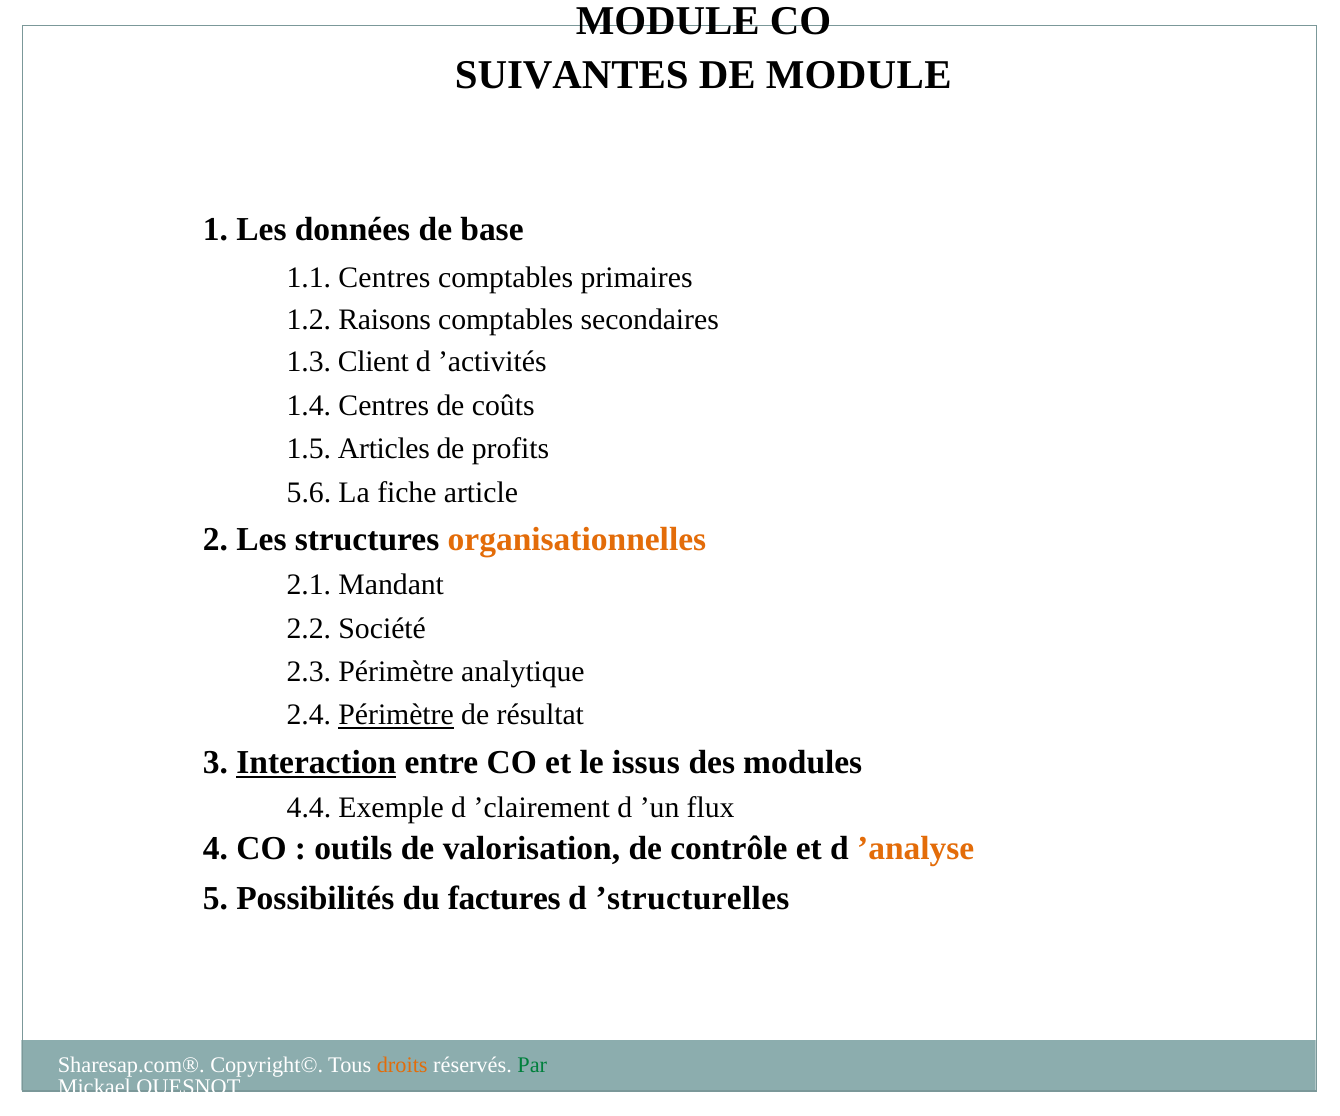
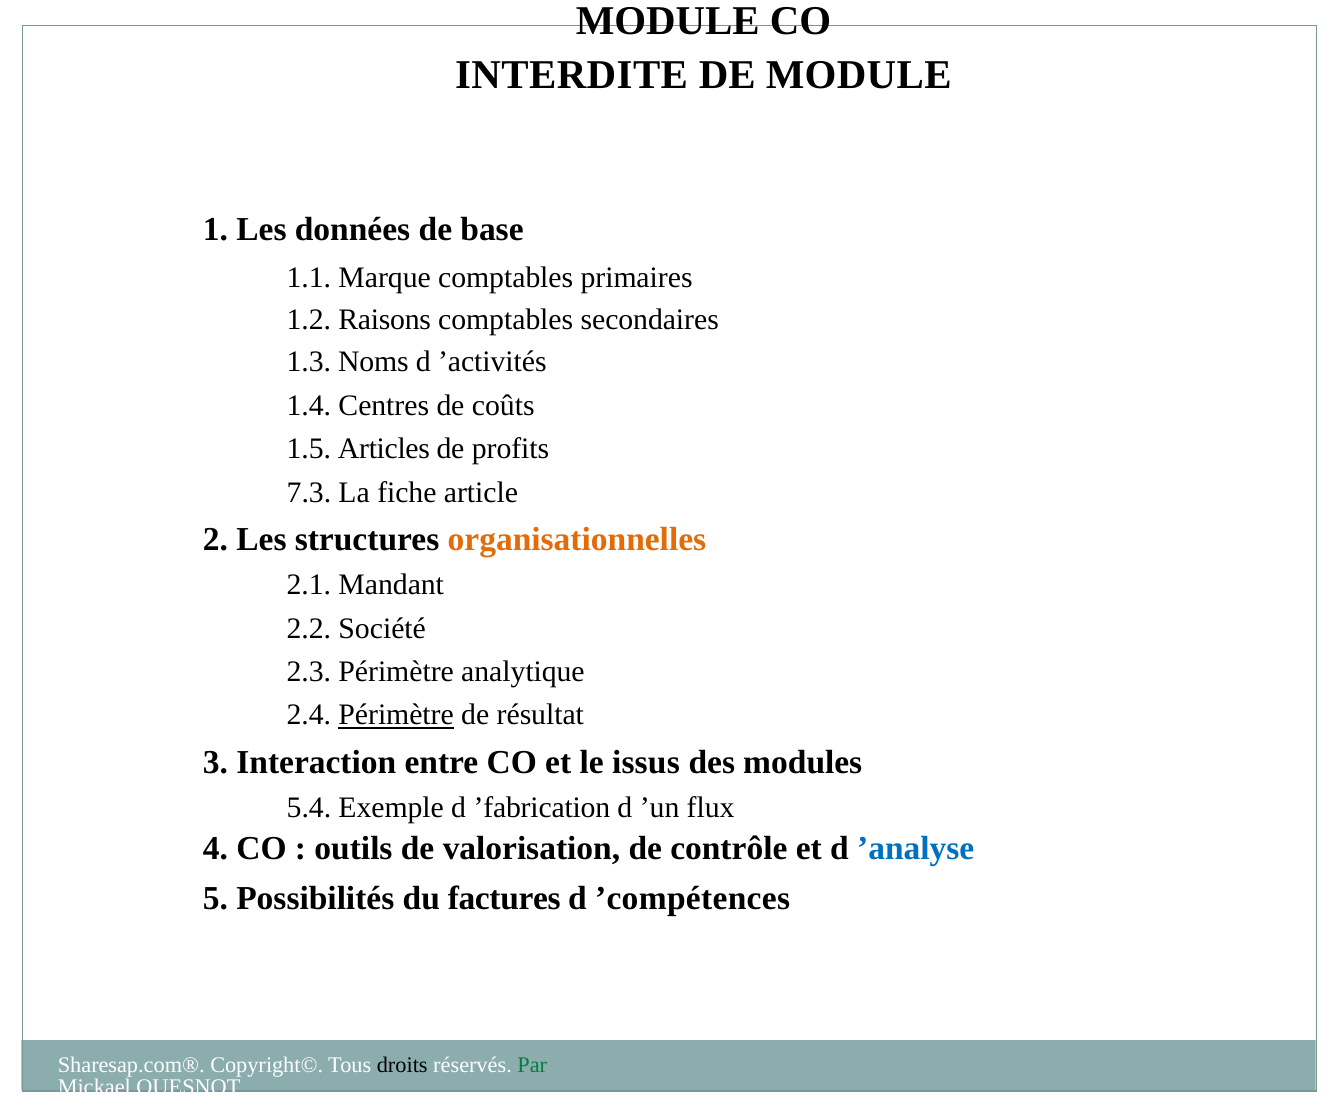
SUIVANTES: SUIVANTES -> INTERDITE (572, 75)
1.1 Centres: Centres -> Marque (385, 278)
Client: Client -> Noms (373, 362)
5.6: 5.6 -> 7.3 (309, 493)
Interaction underline: present -> none (316, 763)
4.4: 4.4 -> 5.4 (309, 808)
’clairement: ’clairement -> ’fabrication (542, 808)
’analyse colour: orange -> blue (916, 849)
’structurelles: ’structurelles -> ’compétences (693, 899)
droits colour: orange -> black (402, 1065)
